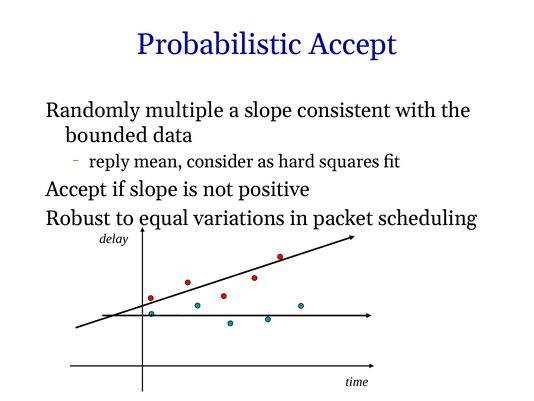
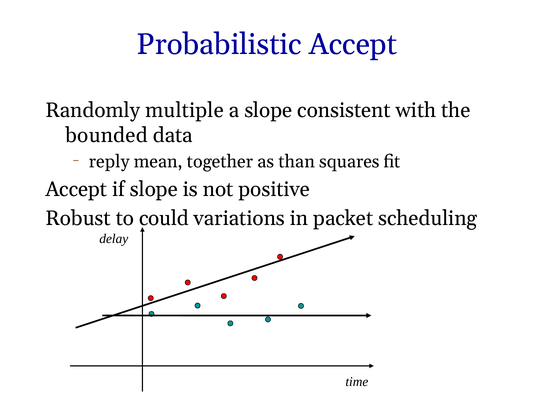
consider: consider -> together (220, 161)
hard: hard -> than (297, 161)
equal: equal -> could (164, 218)
